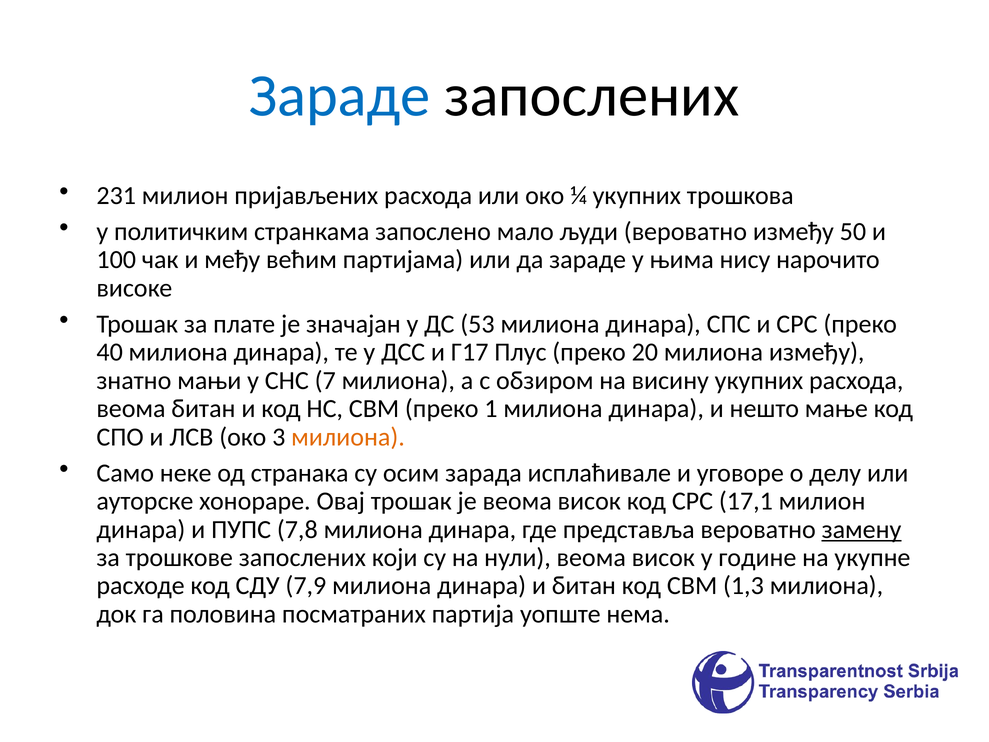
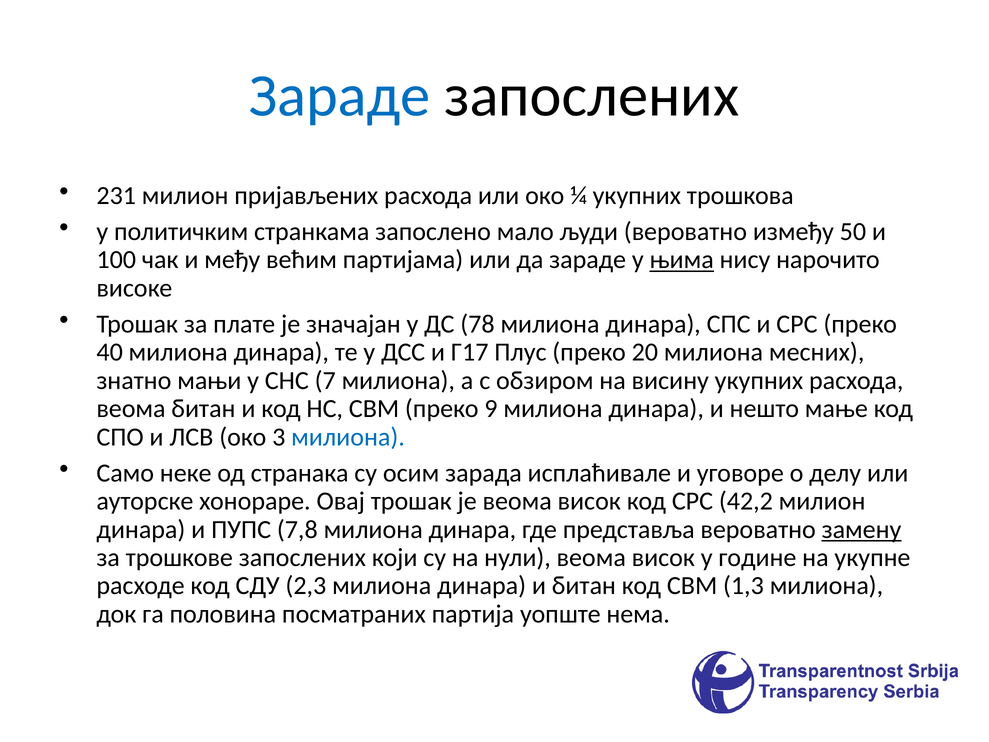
њима underline: none -> present (682, 260)
53: 53 -> 78 (477, 324)
милиона између: између -> месних (817, 352)
1: 1 -> 9 (491, 409)
милиона colour: orange -> blue (348, 437)
17,1: 17,1 -> 42,2 (746, 501)
7,9: 7,9 -> 2,3 (306, 586)
